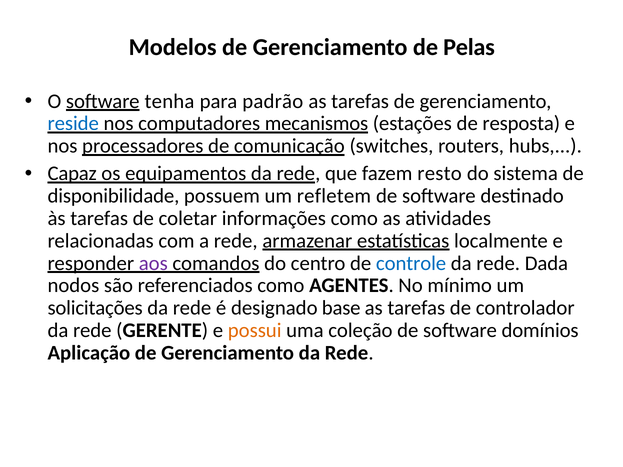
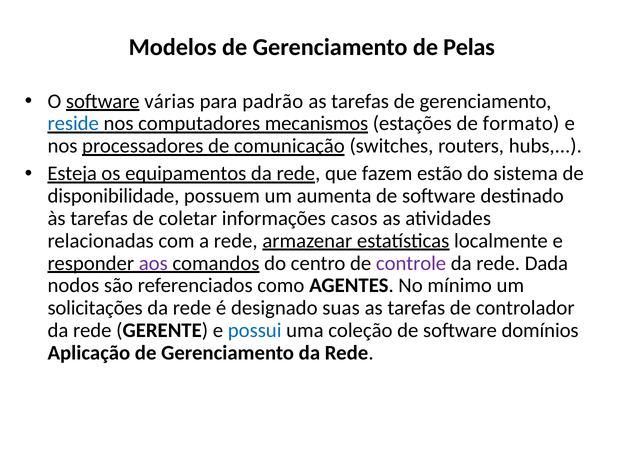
tenha: tenha -> várias (170, 101)
resposta: resposta -> formato (521, 124)
Capaz: Capaz -> Esteja (72, 174)
resto: resto -> estão (440, 174)
refletem: refletem -> aumenta (334, 196)
informações como: como -> casos (354, 219)
controle colour: blue -> purple (411, 263)
base: base -> suas (341, 308)
possui colour: orange -> blue (255, 331)
